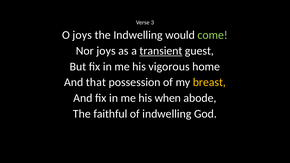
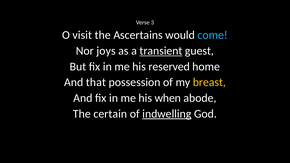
O joys: joys -> visit (82, 35)
the Indwelling: Indwelling -> Ascertains (138, 35)
come colour: light green -> light blue (213, 35)
vigorous: vigorous -> reserved (169, 67)
faithful: faithful -> certain (110, 114)
indwelling underline: none -> present (167, 114)
